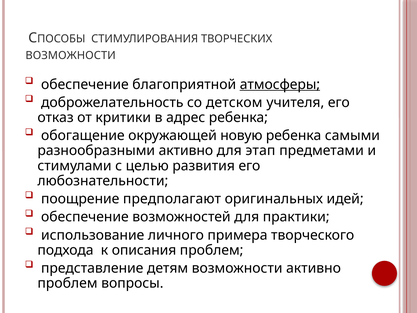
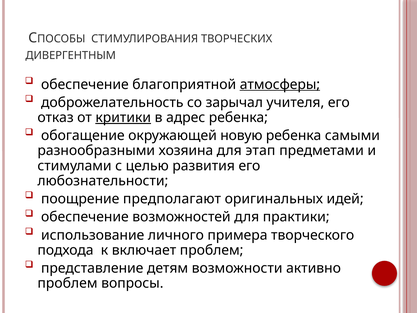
ВОЗМОЖНОСТИ: ВОЗМОЖНОСТИ -> ДИВЕРГЕНТНЫМ (71, 55)
детском: детском -> зарычал (234, 102)
критики underline: none -> present (123, 117)
разнообразными активно: активно -> хозяина (186, 151)
описания: описания -> включает (144, 250)
